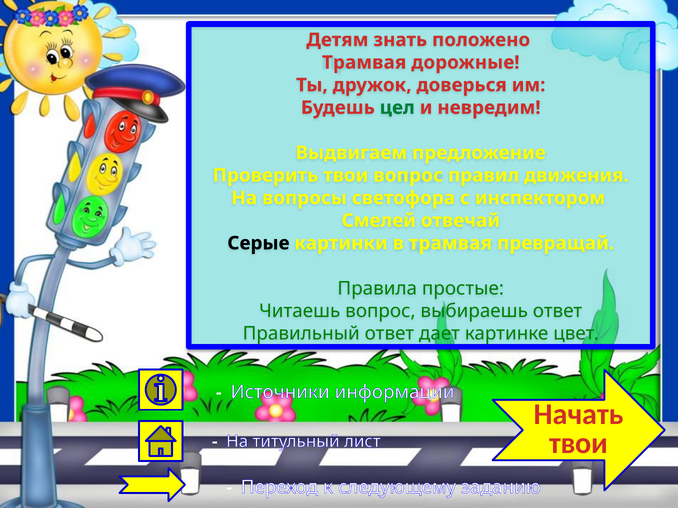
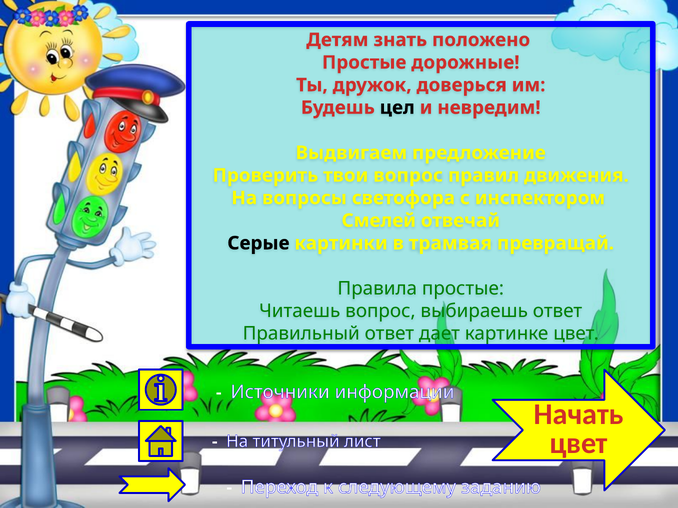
Трамвая: Трамвая -> Простые (364, 63)
цел colour: green -> black (397, 108)
твои: твои -> цвет (579, 444)
